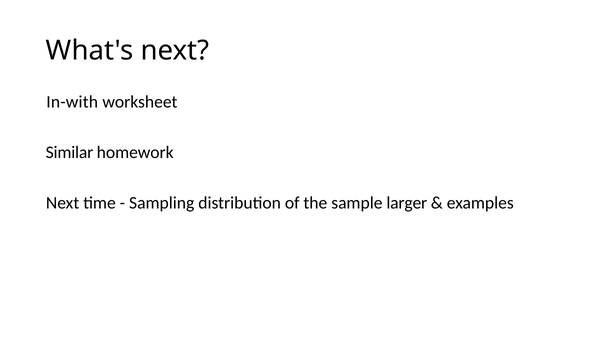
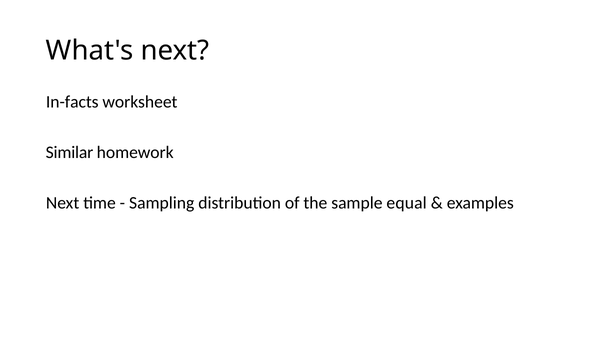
In-with: In-with -> In-facts (72, 102)
larger: larger -> equal (407, 203)
